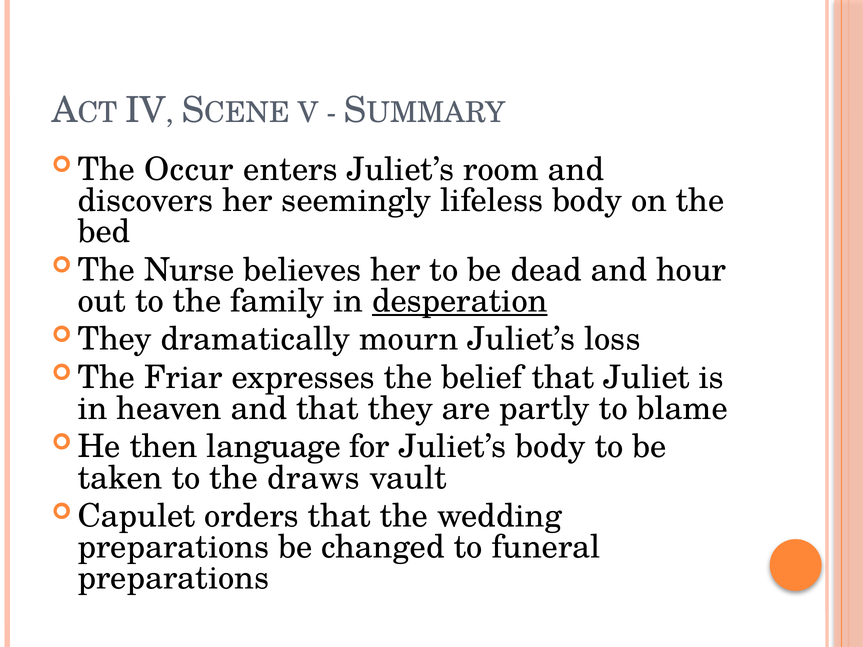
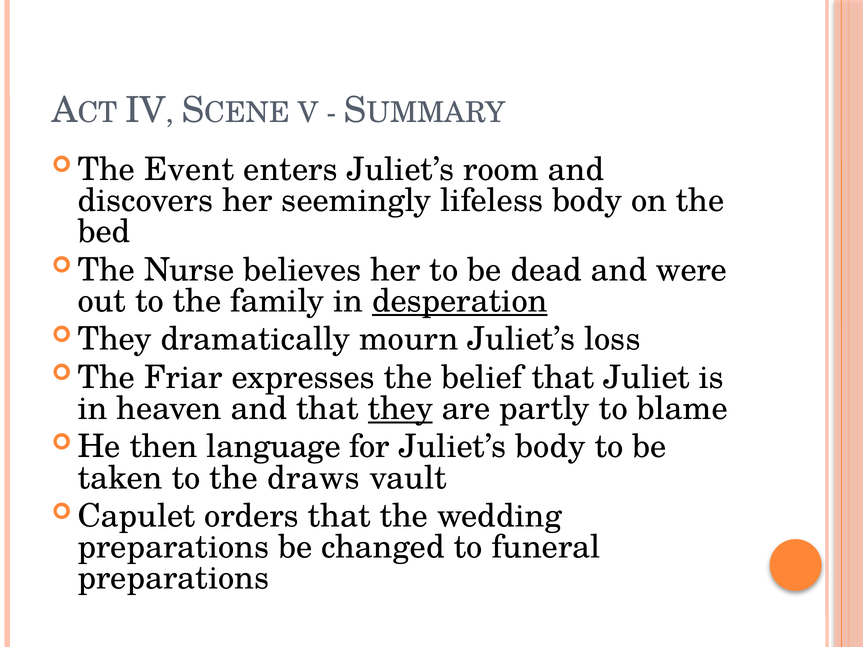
Occur: Occur -> Event (189, 169)
hour: hour -> were (691, 270)
they underline: none -> present (400, 409)
